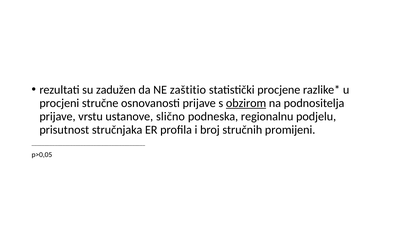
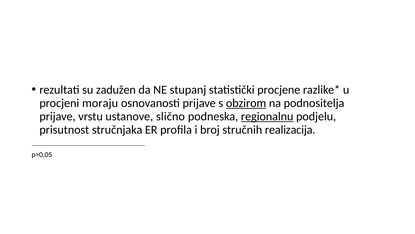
zaštitio: zaštitio -> stupanj (188, 89)
stručne: stručne -> moraju (100, 103)
regionalnu underline: none -> present (267, 116)
promijeni: promijeni -> realizacija (290, 129)
